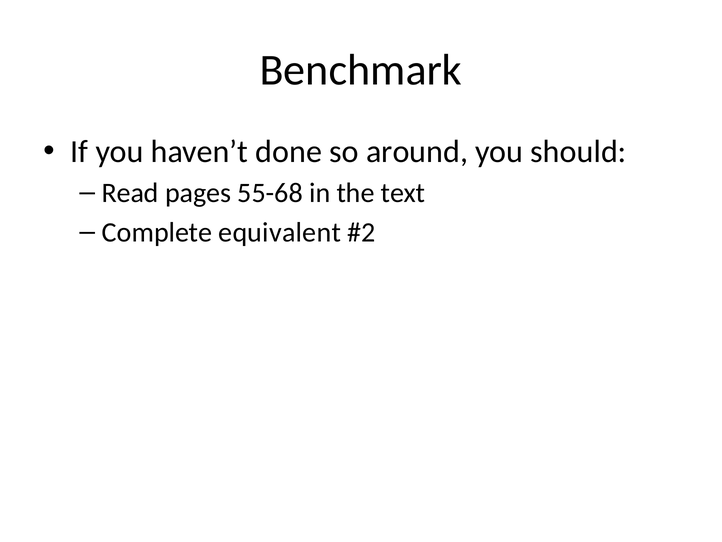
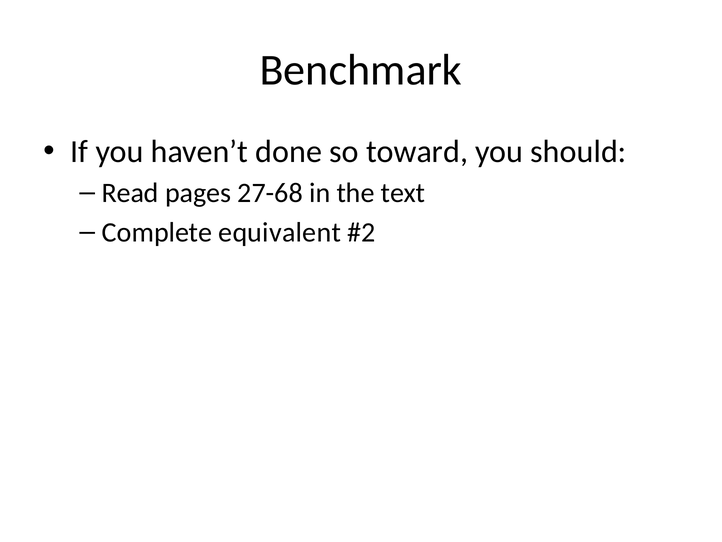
around: around -> toward (417, 151)
55-68: 55-68 -> 27-68 (270, 193)
